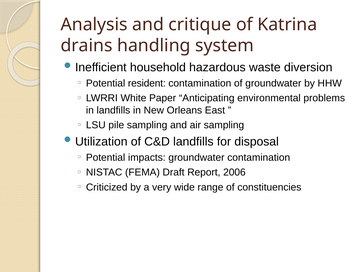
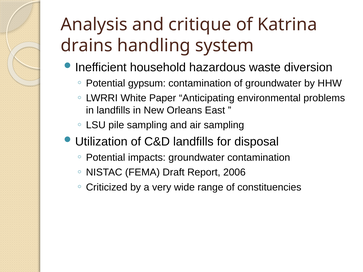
resident: resident -> gypsum (147, 83)
